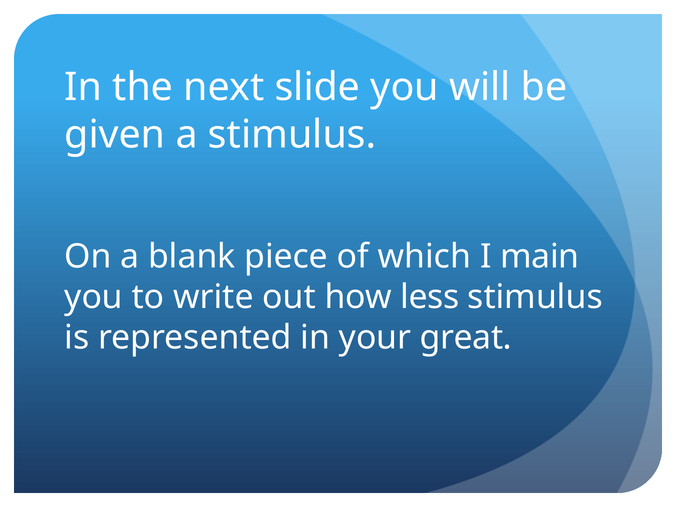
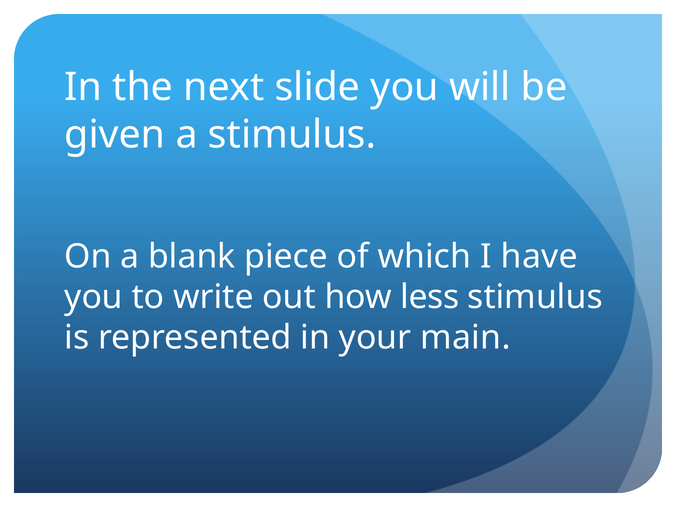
main: main -> have (539, 256)
great: great -> main (465, 338)
